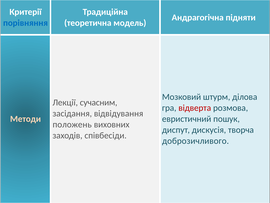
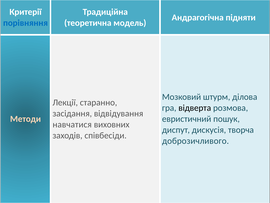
сучасним: сучасним -> старанно (99, 102)
відверта colour: red -> black (195, 108)
положень: положень -> навчатися (72, 124)
